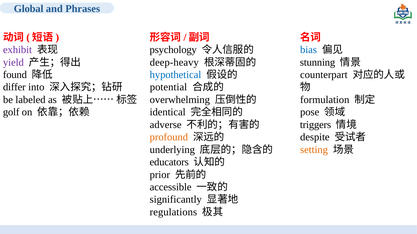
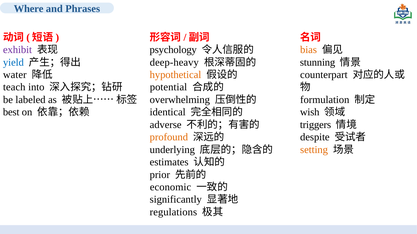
Global: Global -> Where (29, 9)
bias colour: blue -> orange (309, 50)
yield colour: purple -> blue (13, 62)
found: found -> water (15, 75)
hypothetical colour: blue -> orange (175, 75)
differ: differ -> teach (14, 87)
golf: golf -> best (11, 112)
pose: pose -> wish (310, 112)
educators: educators -> estimates (169, 162)
accessible: accessible -> economic (171, 188)
